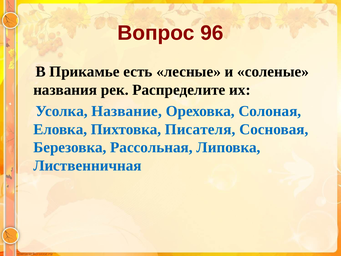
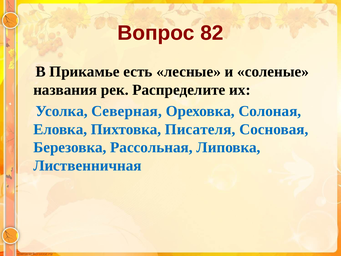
96: 96 -> 82 (212, 33)
Название: Название -> Северная (127, 111)
